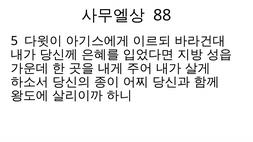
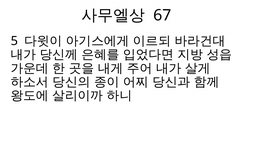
88: 88 -> 67 (162, 15)
